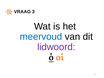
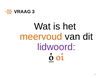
meervoud colour: blue -> orange (41, 37)
